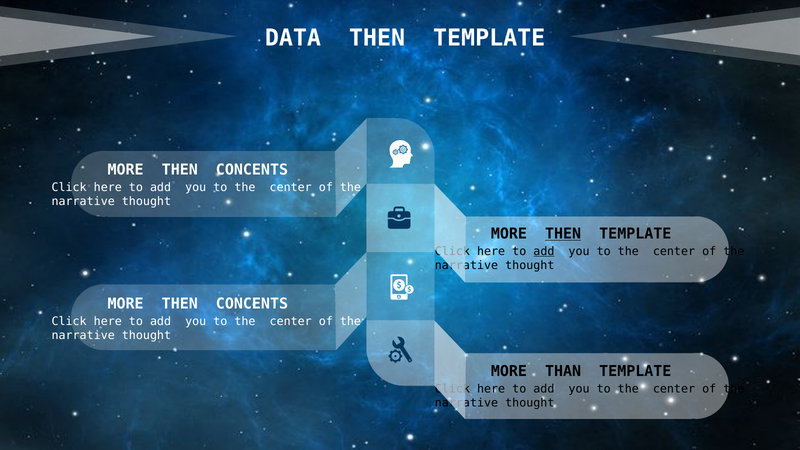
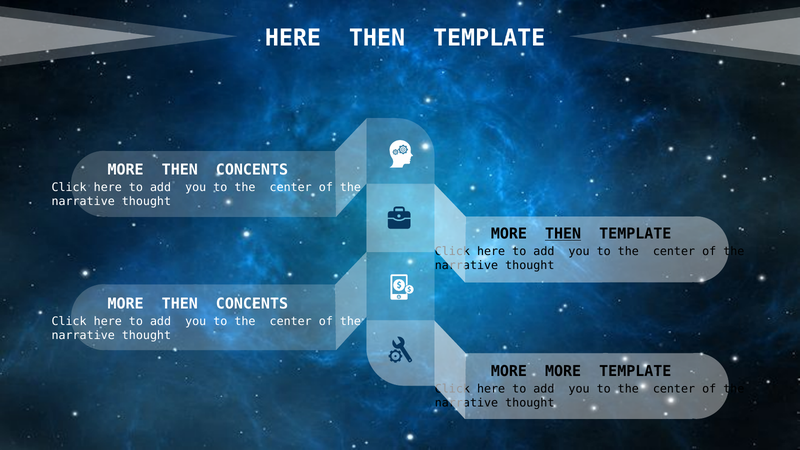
DATA: DATA -> HERE (293, 38)
add underline: present -> none (544, 251)
MORE THAN: THAN -> MORE (563, 372)
